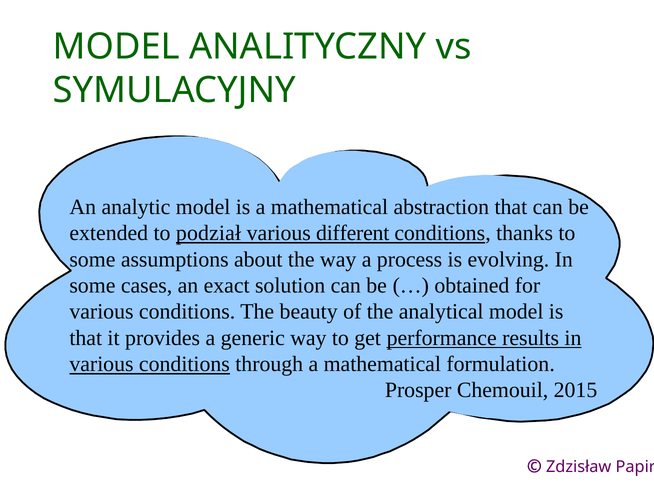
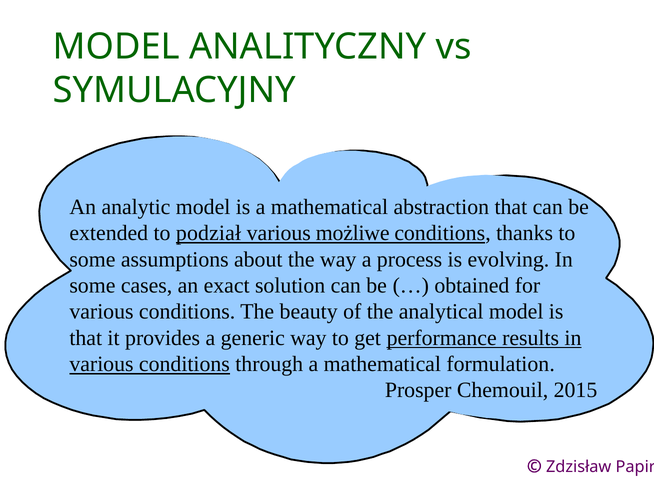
different: different -> możliwe (353, 233)
